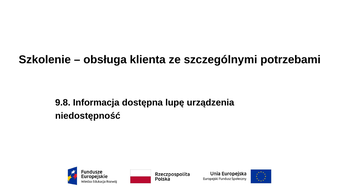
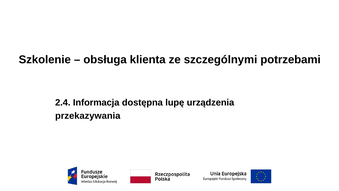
9.8: 9.8 -> 2.4 (63, 103)
niedostępność: niedostępność -> przekazywania (88, 116)
